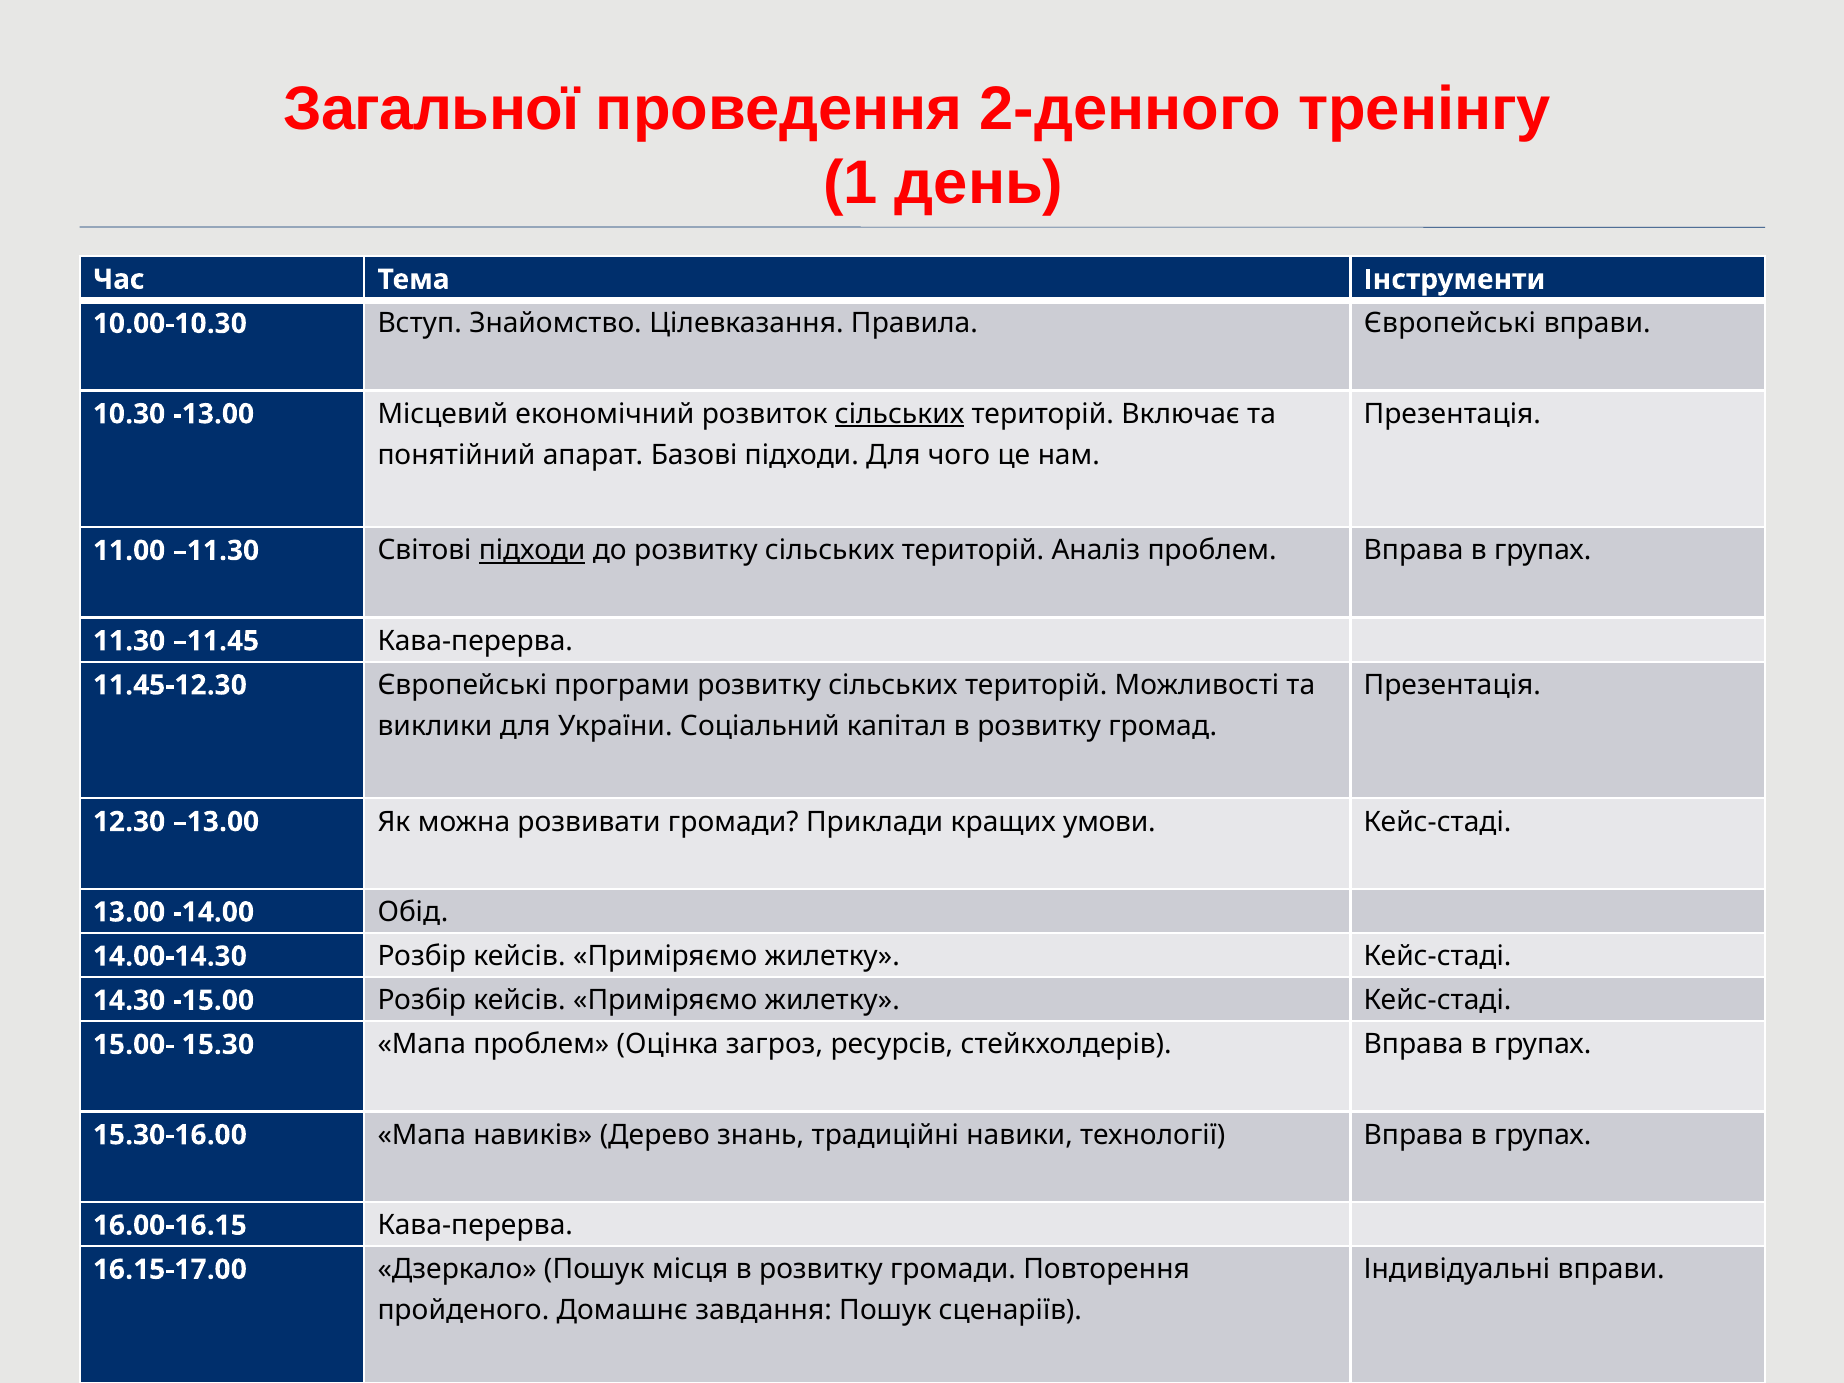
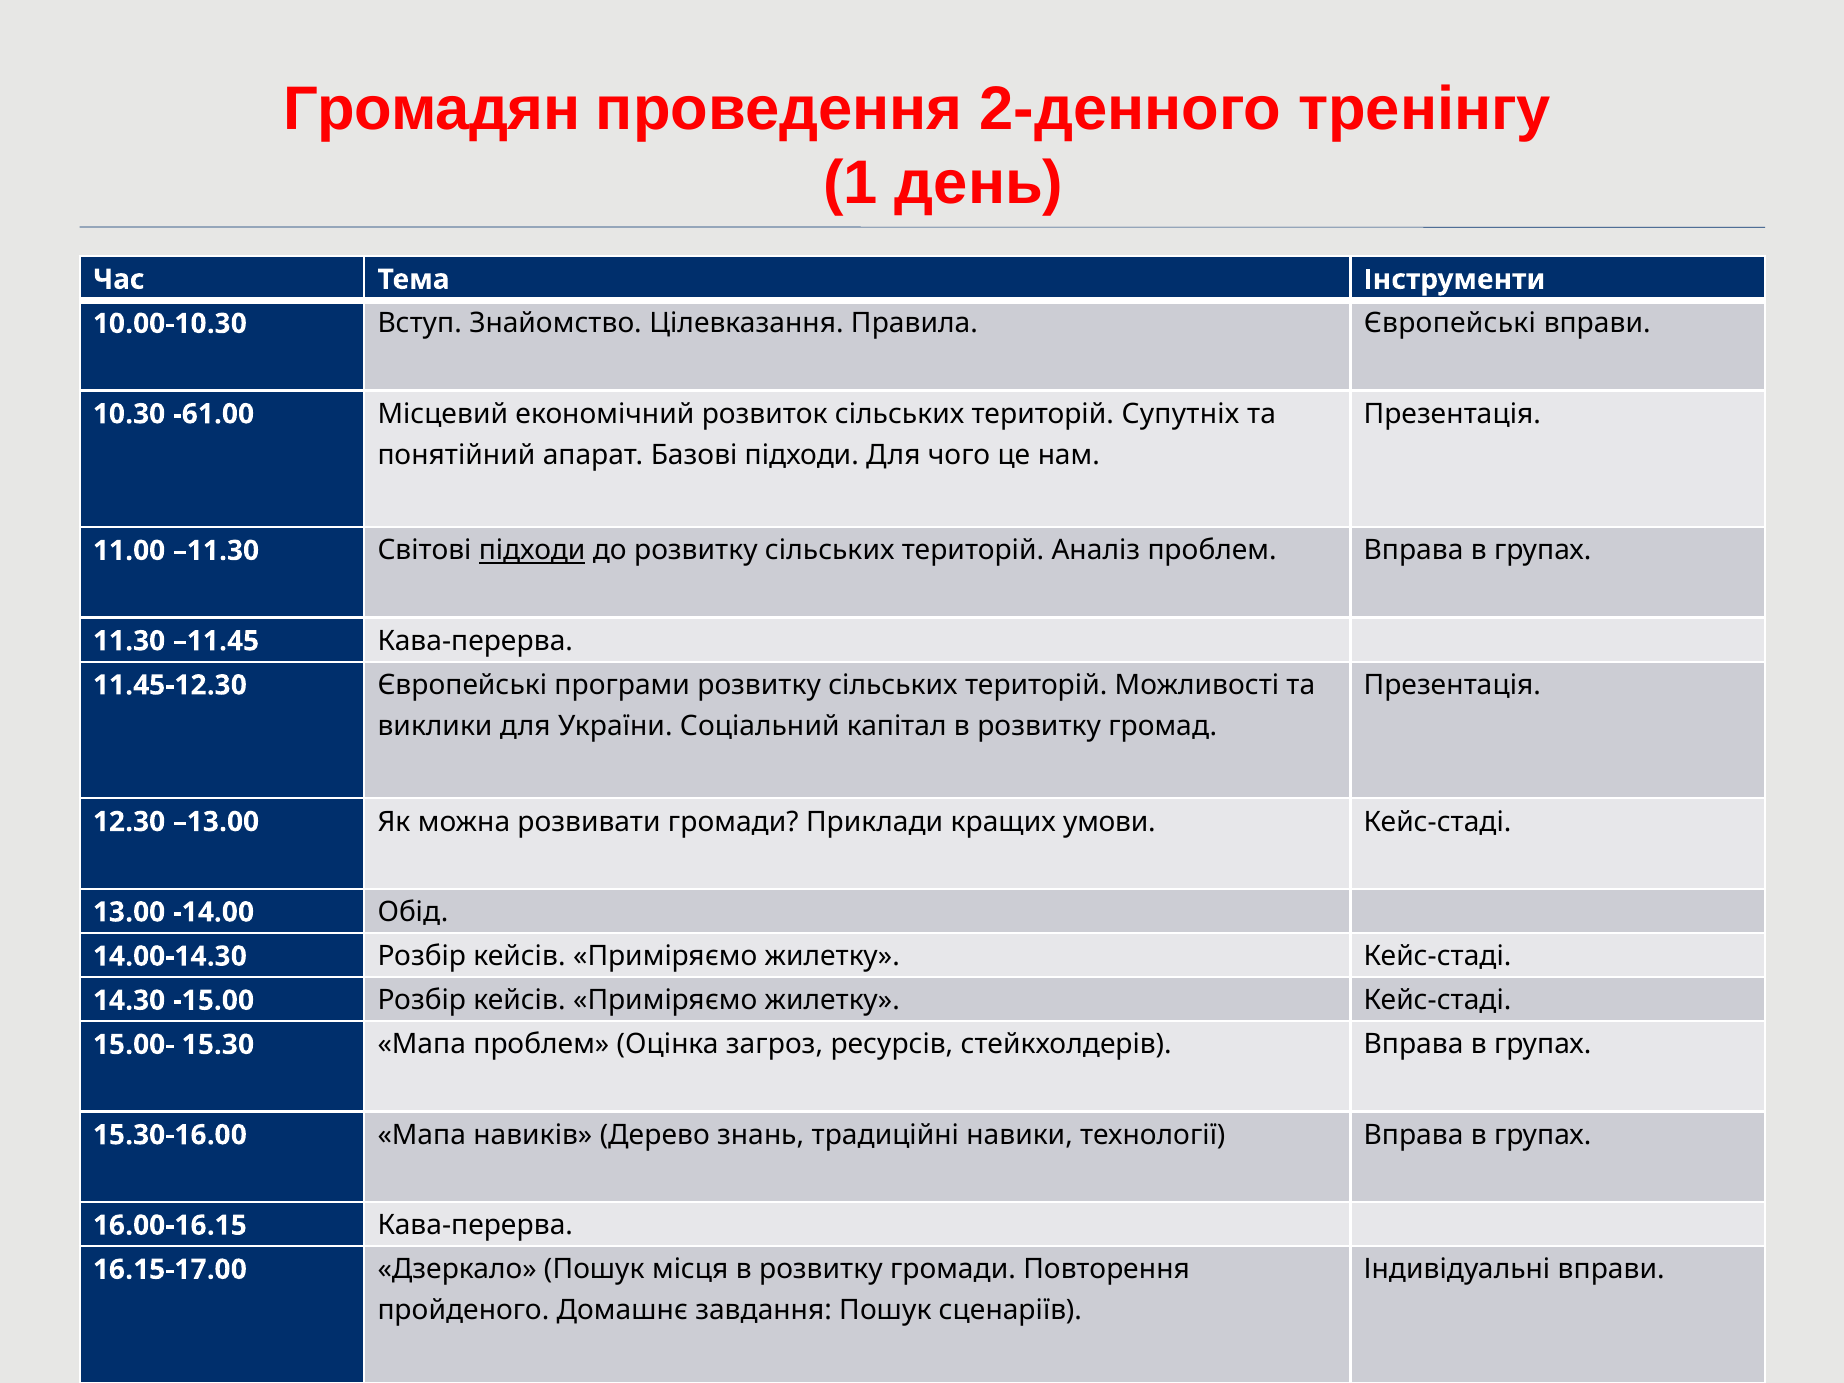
Загальної: Загальної -> Громадян (432, 110)
-13.00: -13.00 -> -61.00 (213, 414)
сільських underline: present -> none (900, 414)
Включає: Включає -> Супутніх (1180, 414)
